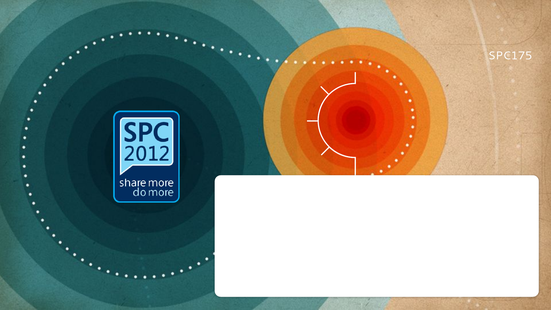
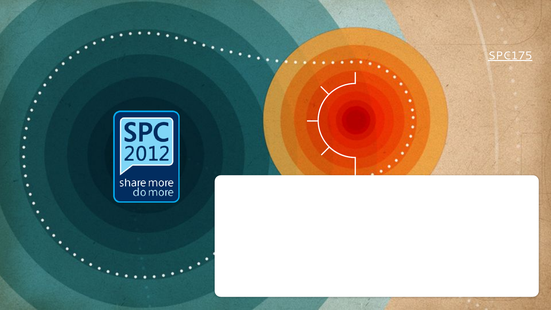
SPC175 underline: none -> present (510, 56)
